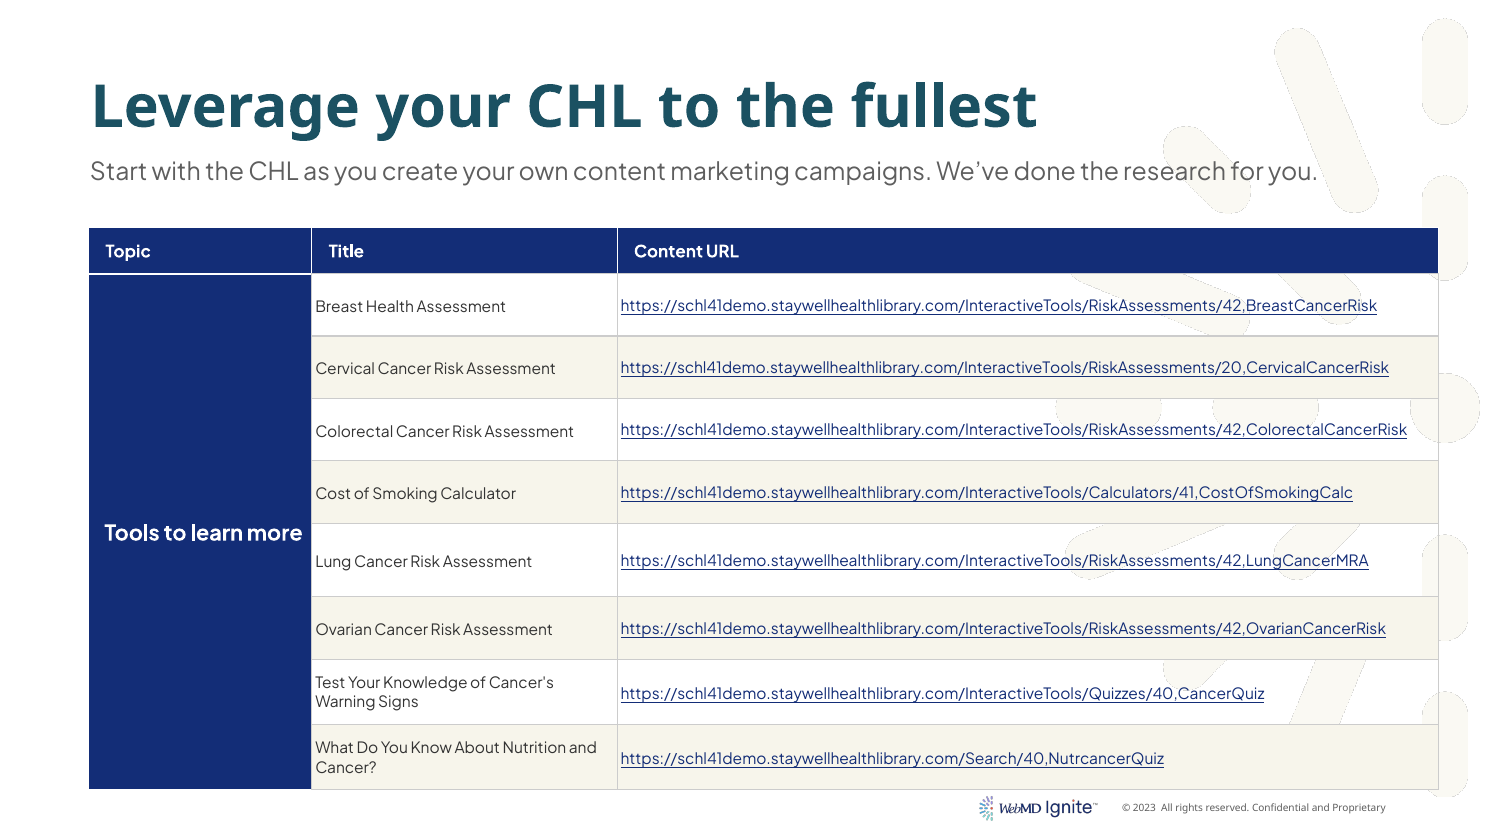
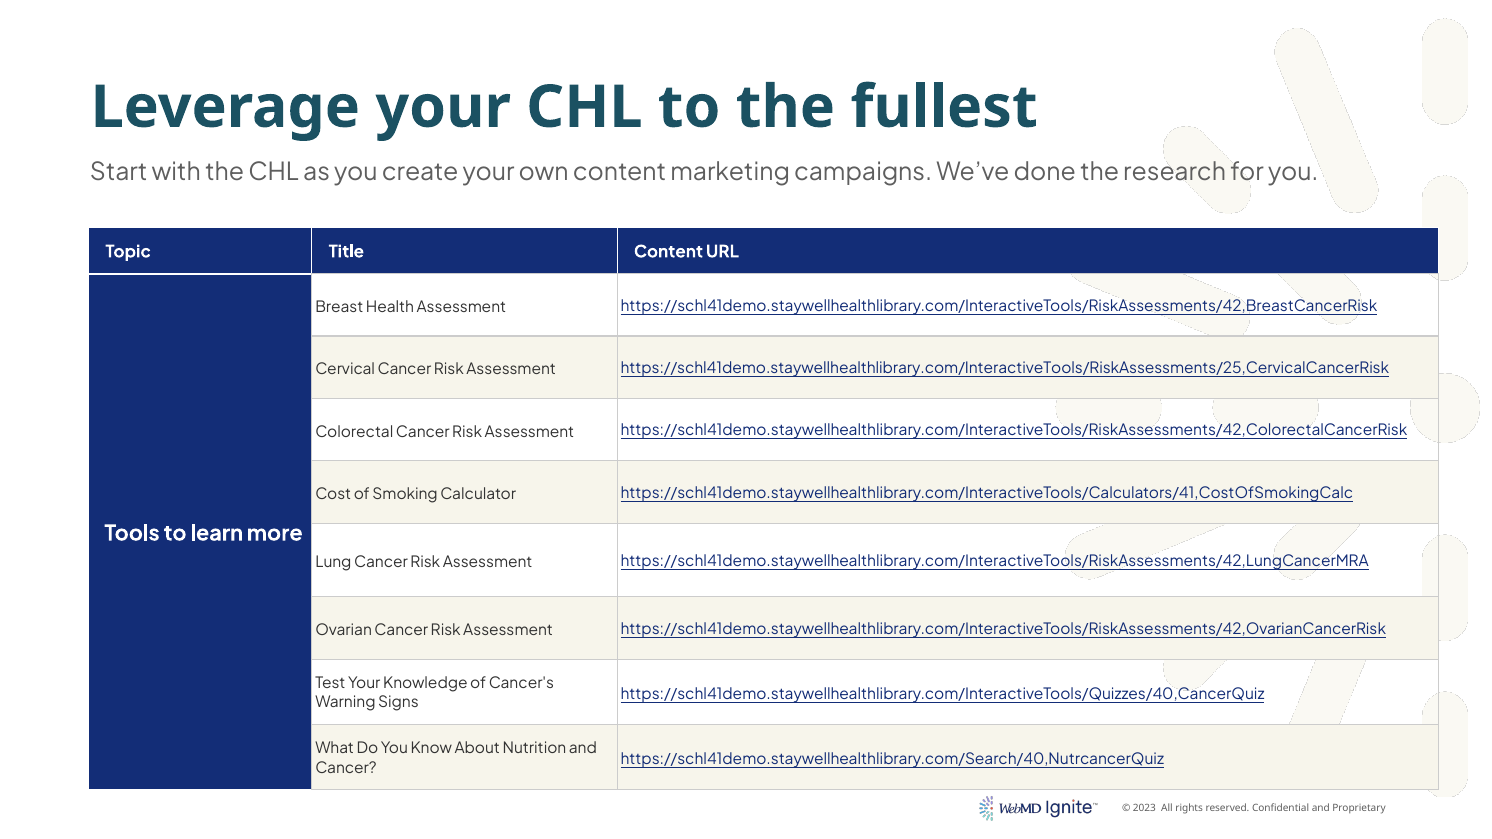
https://schl41demo.staywellhealthlibrary.com/InteractiveTools/RiskAssessments/20,CervicalCancerRisk: https://schl41demo.staywellhealthlibrary.com/InteractiveTools/RiskAssessments/20,CervicalCancerRisk -> https://schl41demo.staywellhealthlibrary.com/InteractiveTools/RiskAssessments/25,CervicalCancerRisk (1005, 368)
